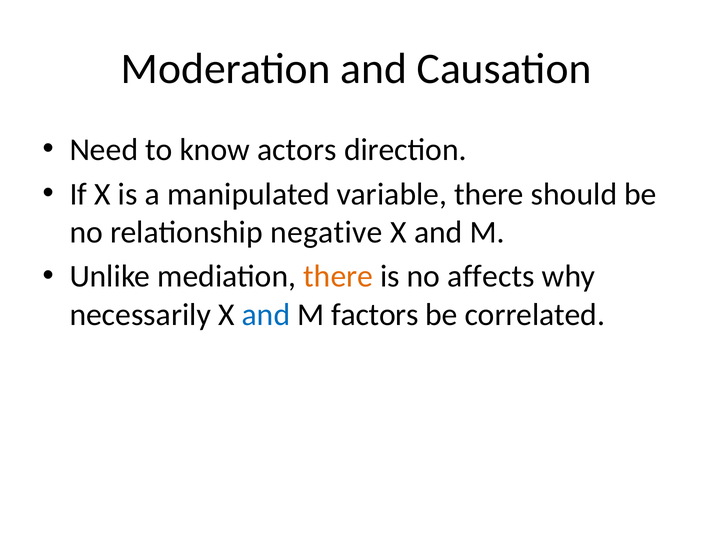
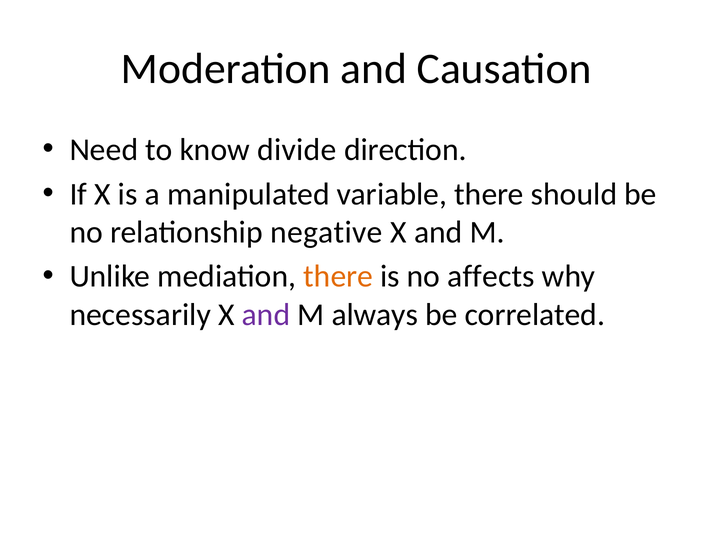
actors: actors -> divide (297, 150)
and colour: blue -> purple (266, 314)
factors: factors -> always (375, 314)
